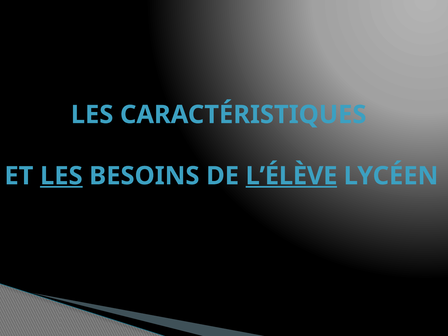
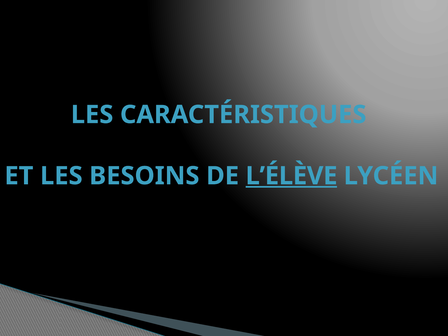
LES underline: present -> none (61, 176)
